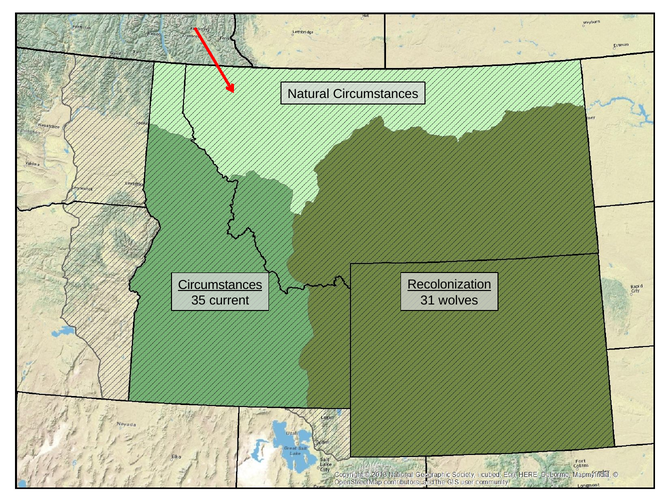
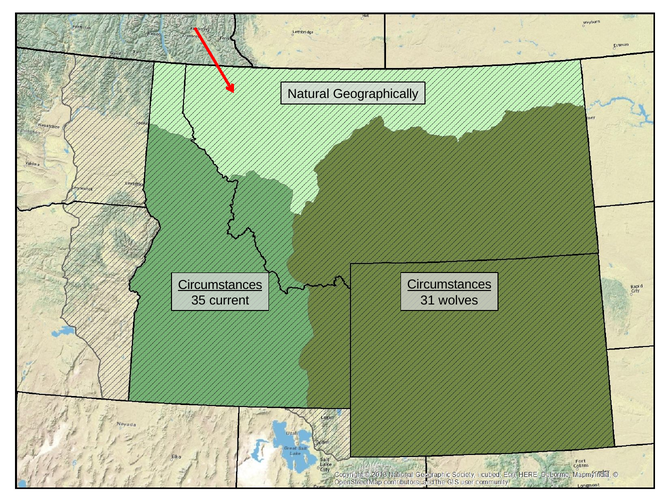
Natural Circumstances: Circumstances -> Geographically (376, 94)
Recolonization: Recolonization -> Circumstances (449, 285)
